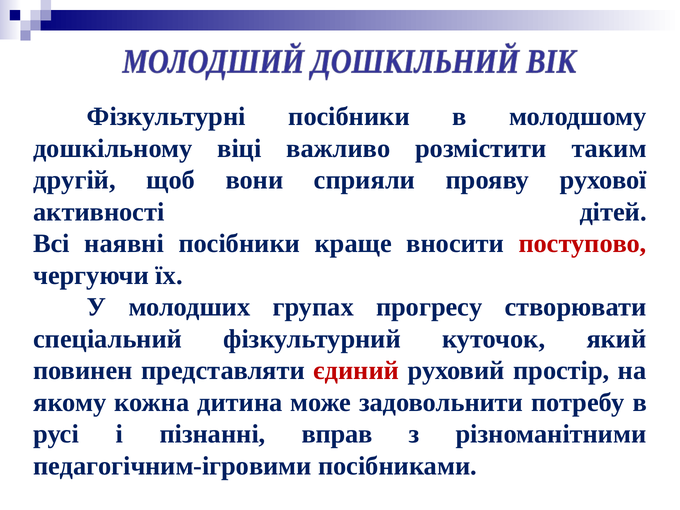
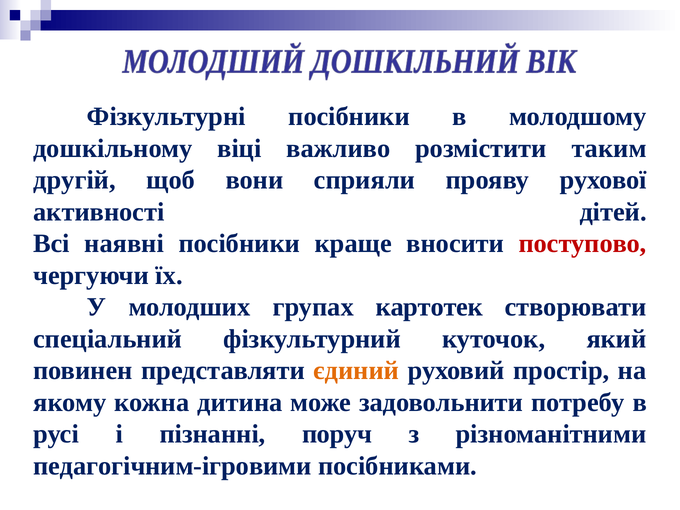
прогресу: прогресу -> картотек (429, 307)
єдиний colour: red -> orange (356, 371)
вправ: вправ -> поруч (337, 434)
